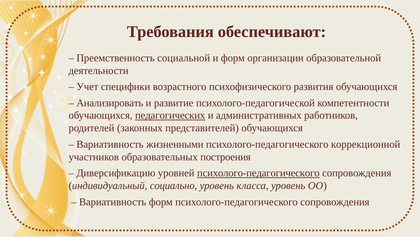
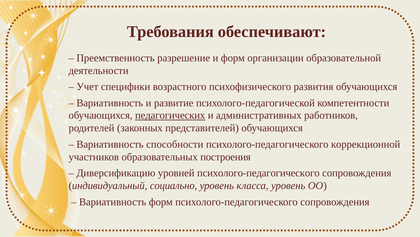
социальной: социальной -> разрешение (184, 58)
Анализировать: Анализировать -> Вариативность (110, 103)
жизненными: жизненными -> способности (175, 144)
психолого-педагогического underline: present -> none (258, 173)
